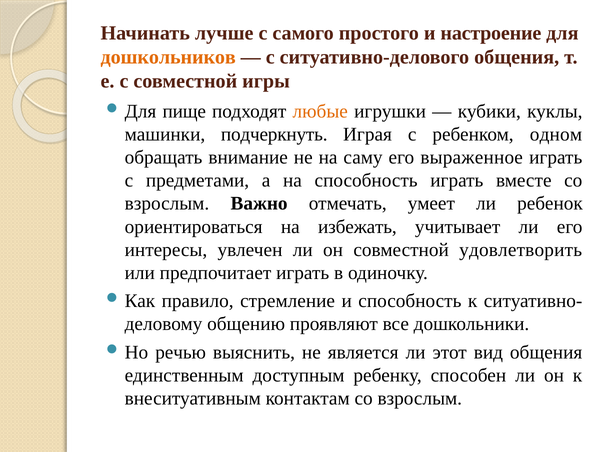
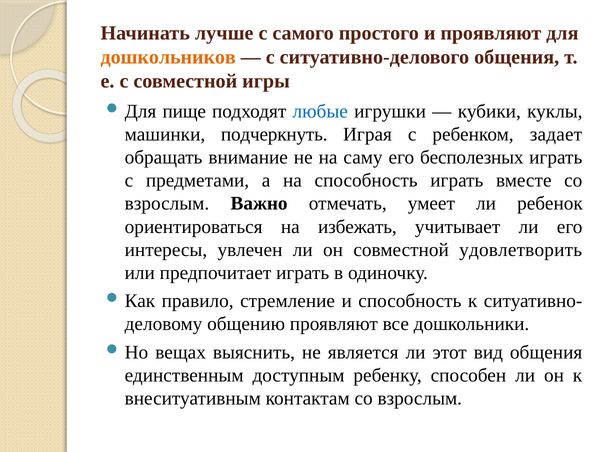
и настроение: настроение -> проявляют (491, 33)
любые colour: orange -> blue (320, 111)
одном: одном -> задает (556, 134)
выраженное: выраженное -> бесполезных (472, 158)
речью: речью -> вещах (181, 352)
